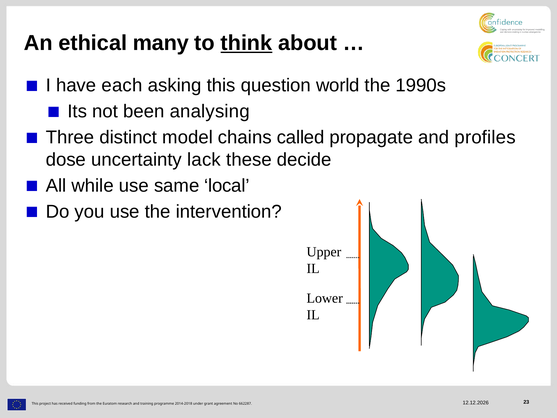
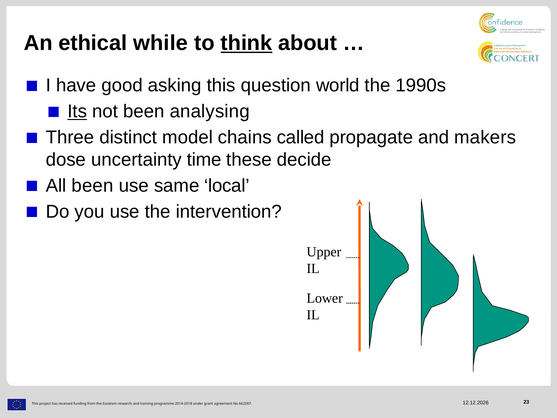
many: many -> while (161, 43)
each: each -> good (122, 85)
Its underline: none -> present (77, 111)
profiles: profiles -> makers (485, 137)
lack: lack -> time (204, 160)
All while: while -> been (93, 186)
